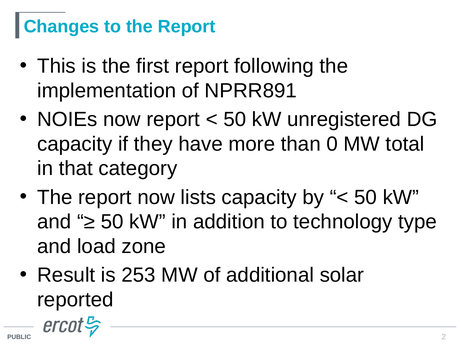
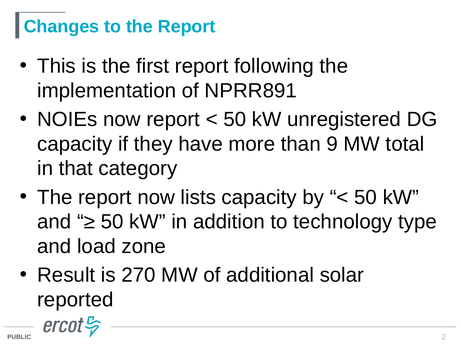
0: 0 -> 9 (332, 144)
253: 253 -> 270 (138, 275)
